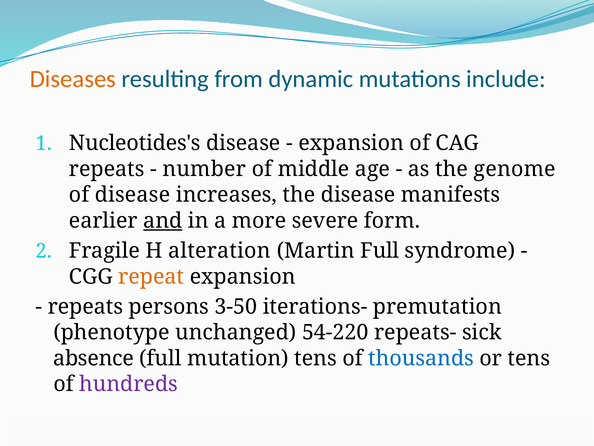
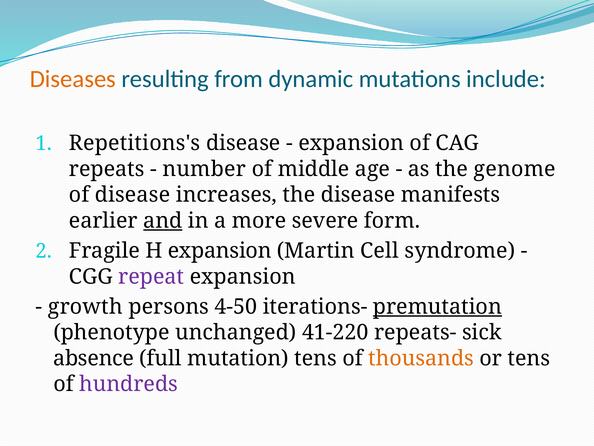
Nucleotides's: Nucleotides's -> Repetitions's (135, 143)
H alteration: alteration -> expansion (220, 251)
Martin Full: Full -> Cell (380, 251)
repeat colour: orange -> purple (151, 276)
repeats: repeats -> growth (85, 306)
3-50: 3-50 -> 4-50 (236, 306)
premutation underline: none -> present (437, 306)
54-220: 54-220 -> 41-220 (335, 332)
thousands colour: blue -> orange (421, 358)
